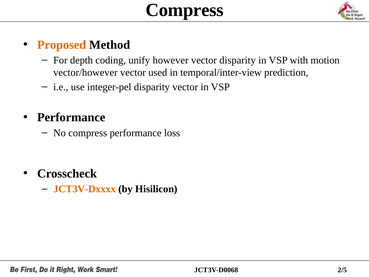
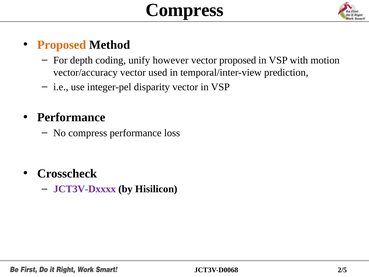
vector disparity: disparity -> proposed (238, 60)
vector/however: vector/however -> vector/accuracy (85, 72)
JCT3V-Dxxxx colour: orange -> purple (85, 189)
